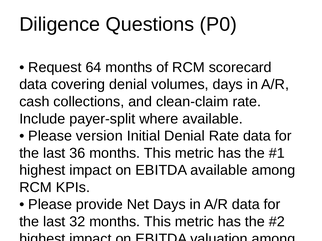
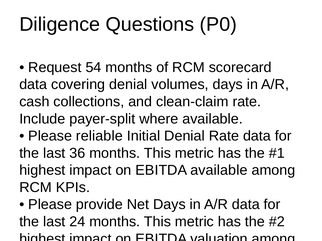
64: 64 -> 54 (93, 68)
version: version -> reliable (99, 136)
32: 32 -> 24 (77, 222)
